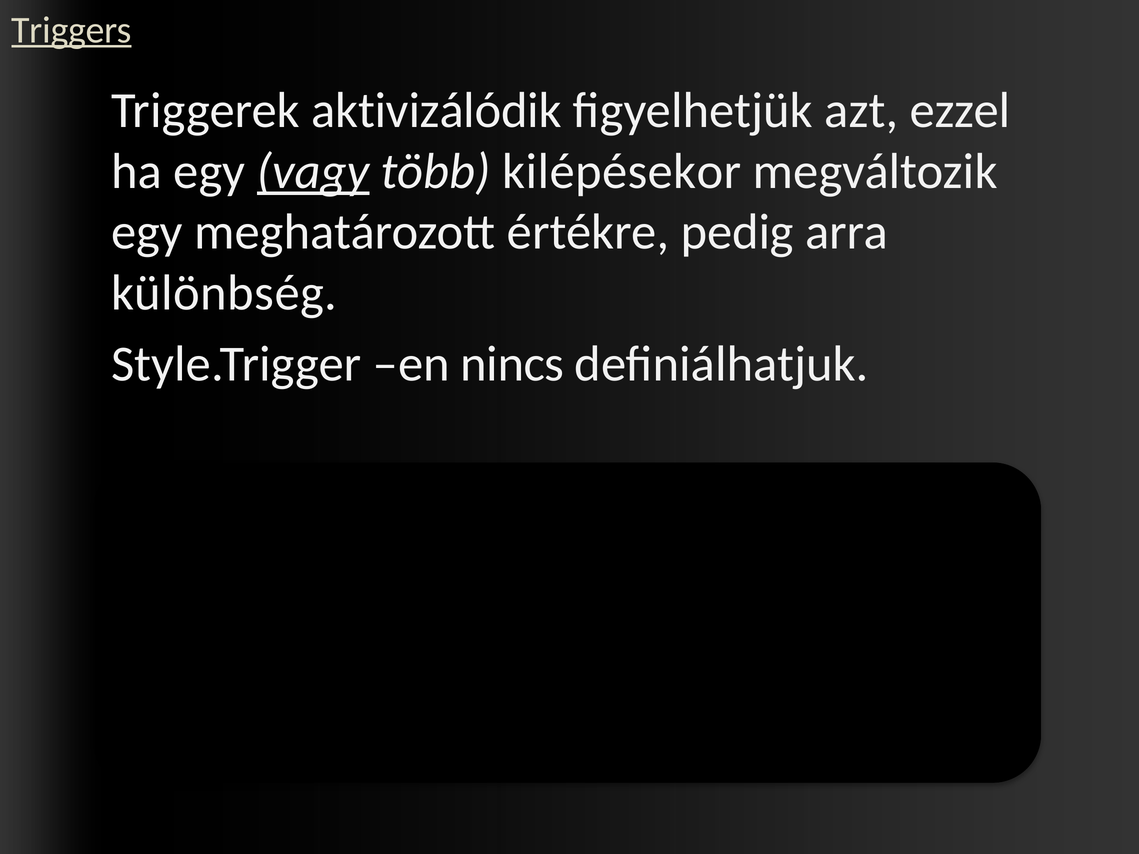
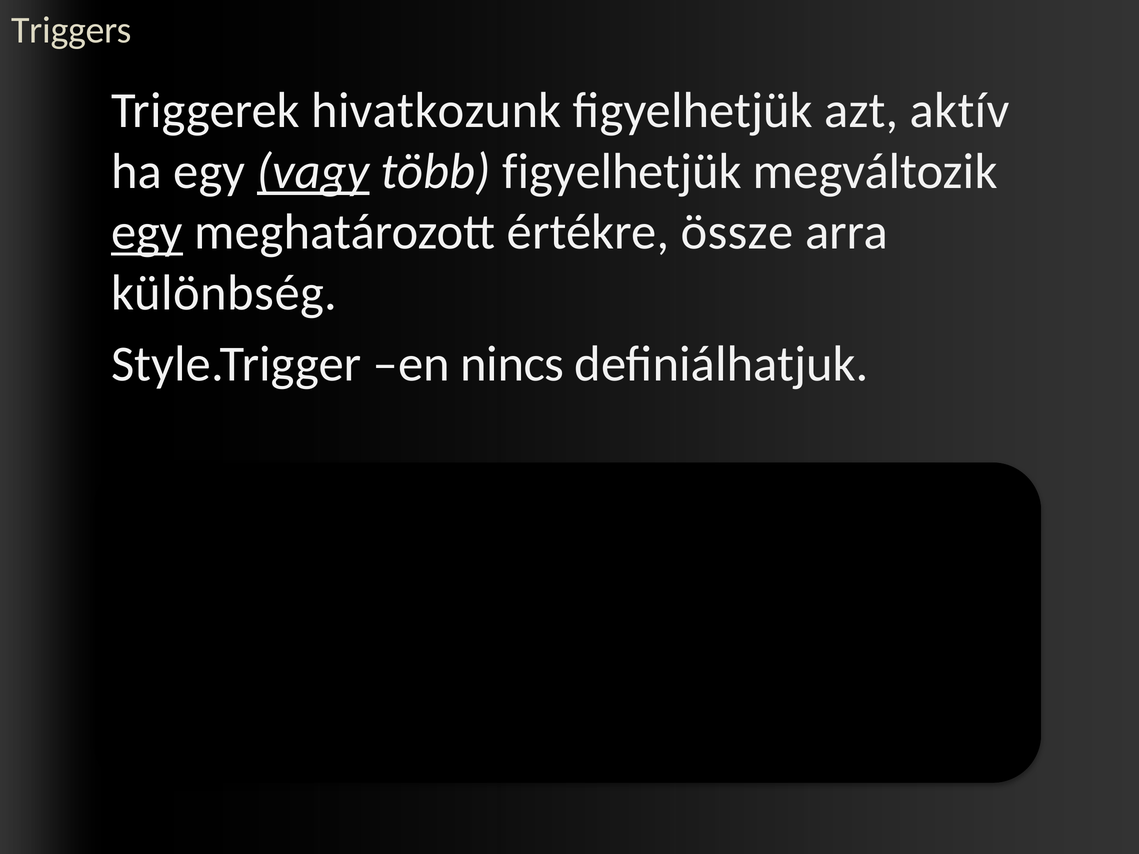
Triggers underline: present -> none (72, 30)
aktivizálódik: aktivizálódik -> hivatkozunk (436, 111)
ezzel: ezzel -> aktív (960, 111)
több kilépésekor: kilépésekor -> figyelhetjük (622, 172)
egy underline: none -> present (147, 232)
pedig: pedig -> össze (737, 232)
